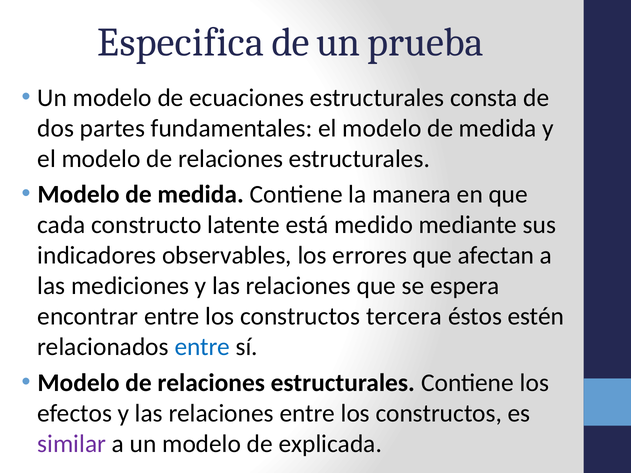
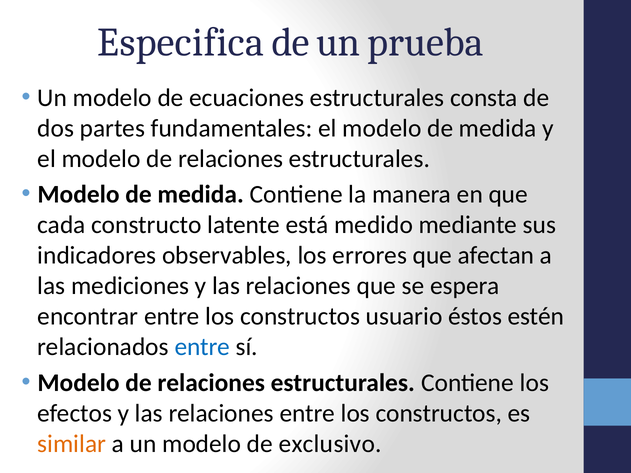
tercera: tercera -> usuario (404, 317)
similar colour: purple -> orange (72, 444)
explicada: explicada -> exclusivo (330, 444)
